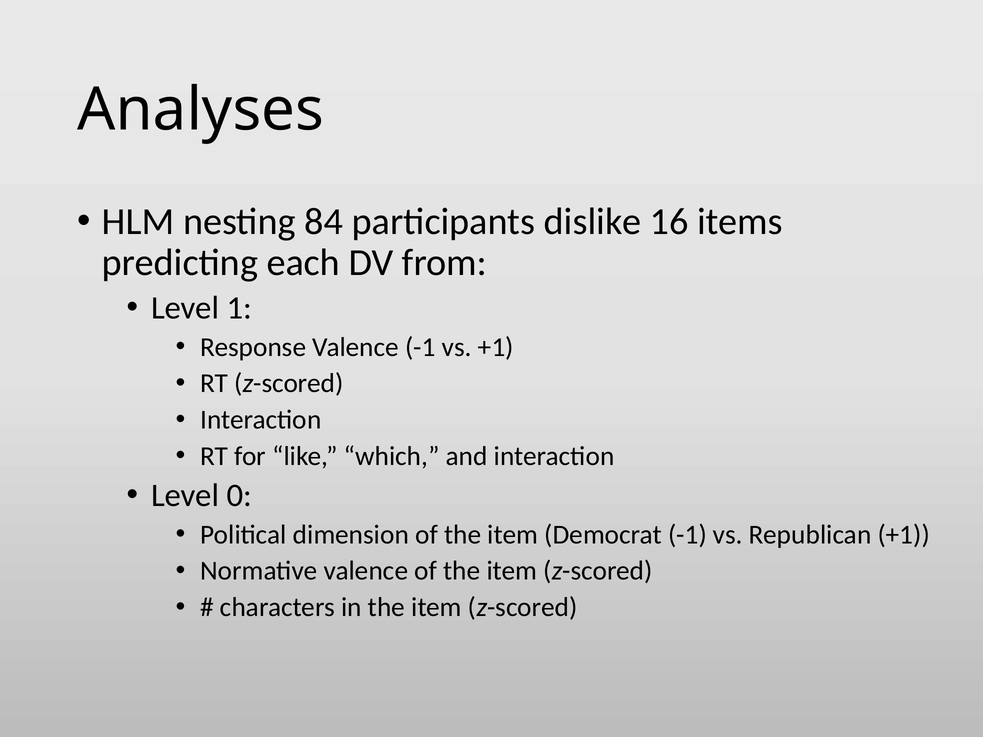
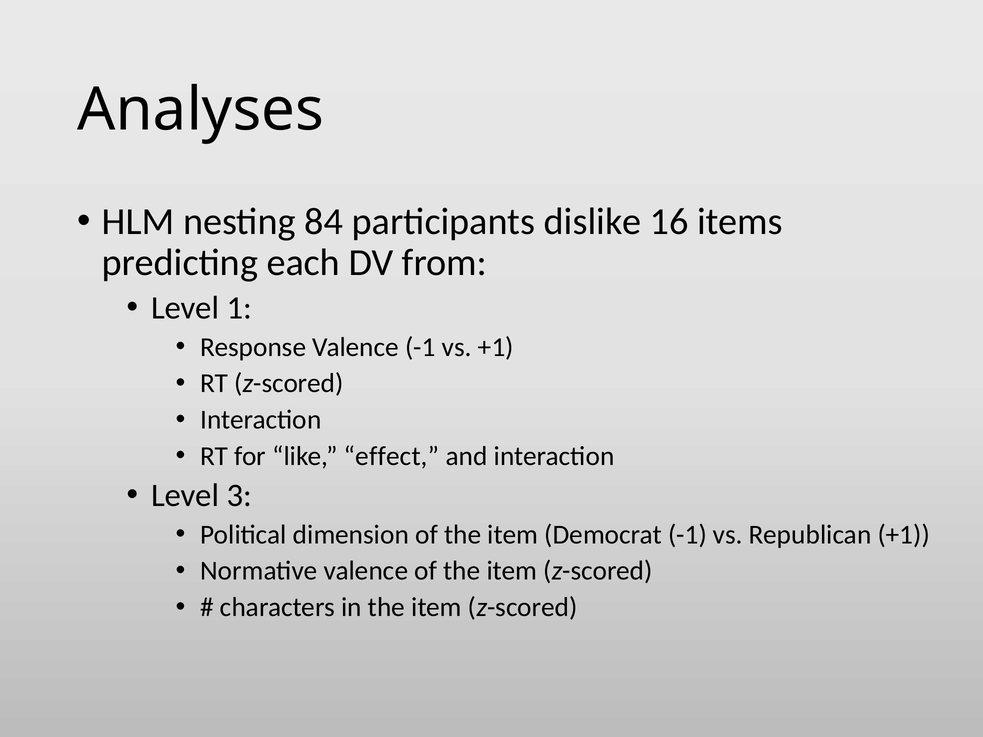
which: which -> effect (392, 456)
0: 0 -> 3 (239, 495)
